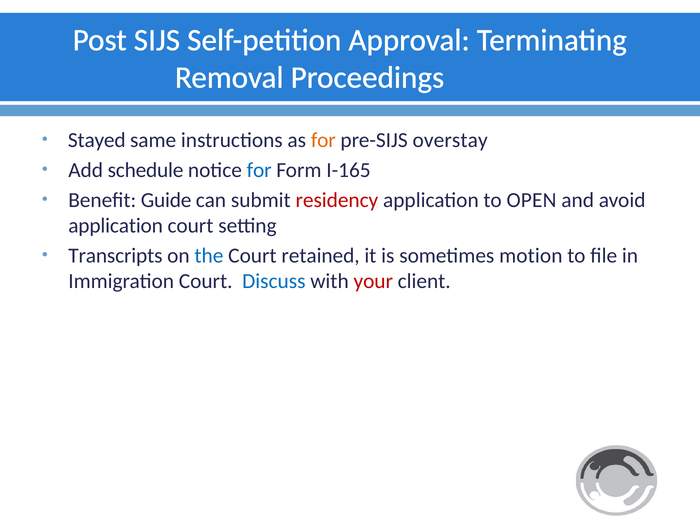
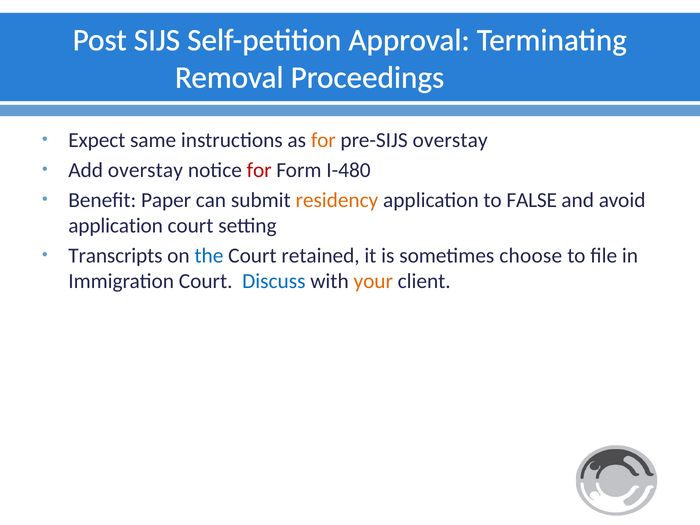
Stayed: Stayed -> Expect (97, 140)
Add schedule: schedule -> overstay (145, 170)
for colour: blue -> red (259, 170)
I-165: I-165 -> I-480 (348, 170)
Guide: Guide -> Paper (166, 200)
residency colour: red -> orange (337, 200)
OPEN: OPEN -> FALSE (532, 200)
motion: motion -> choose (531, 256)
your colour: red -> orange (373, 281)
